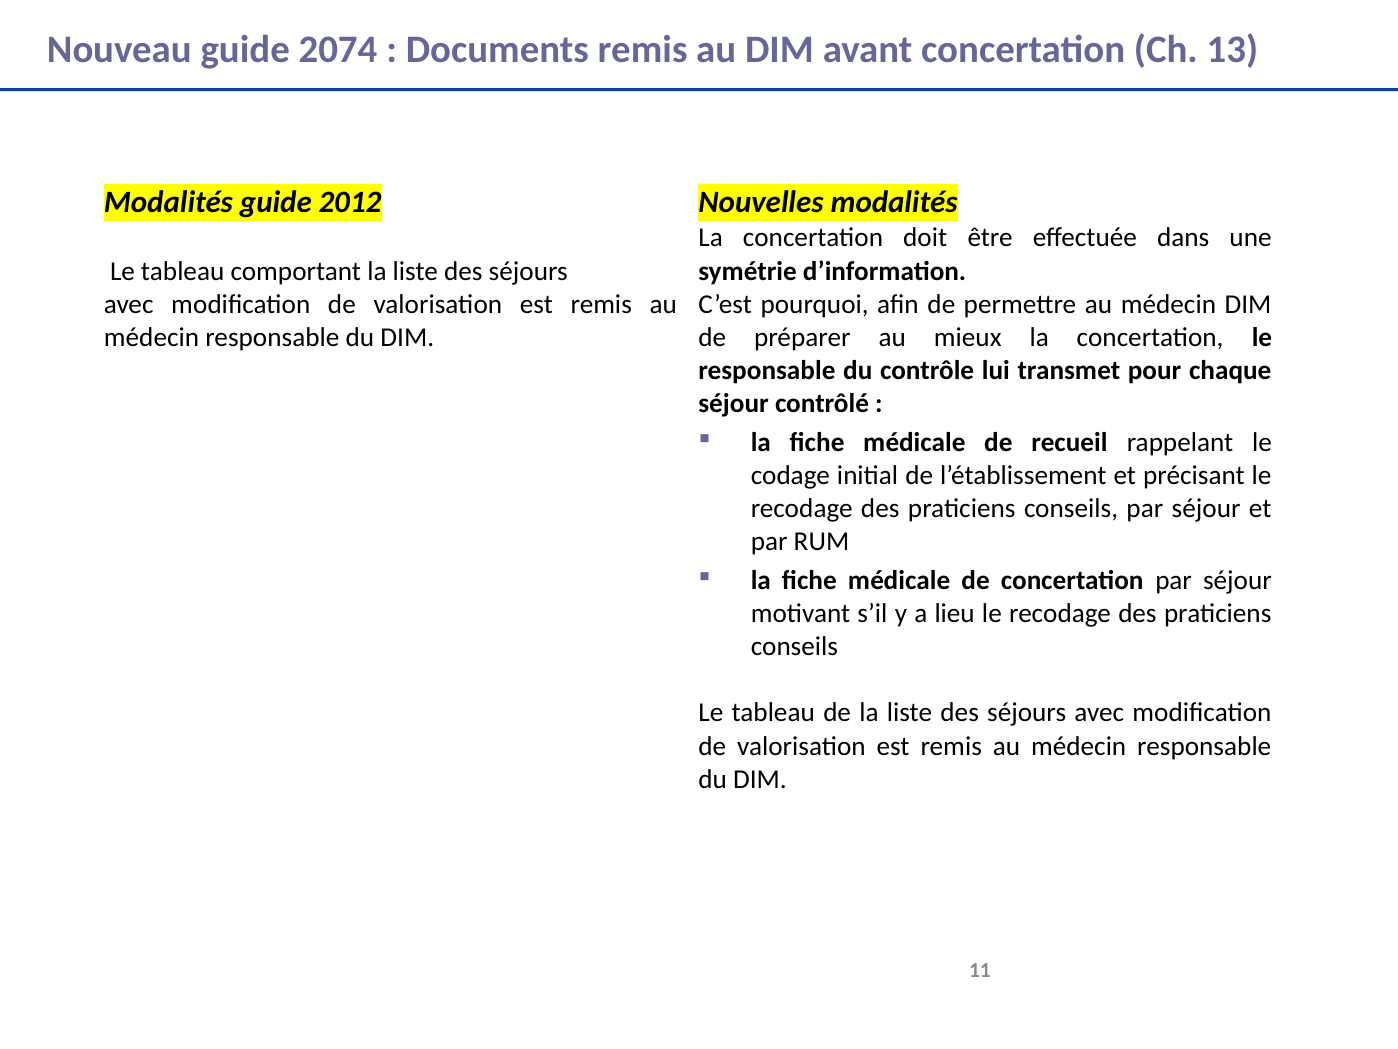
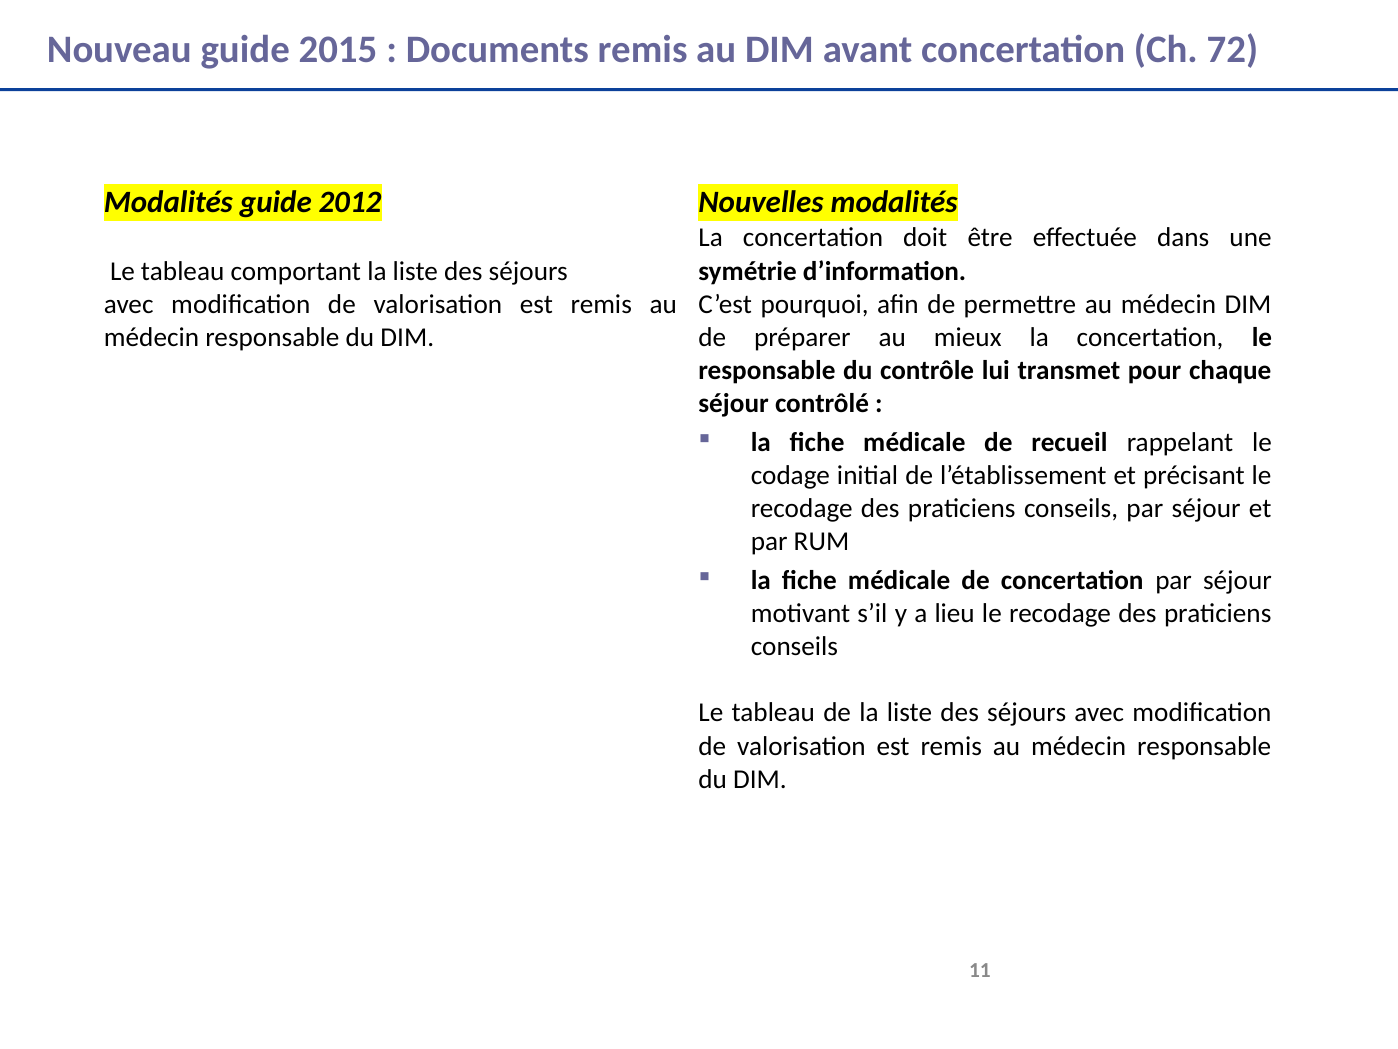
2074: 2074 -> 2015 (338, 49)
13: 13 -> 72 (1232, 49)
